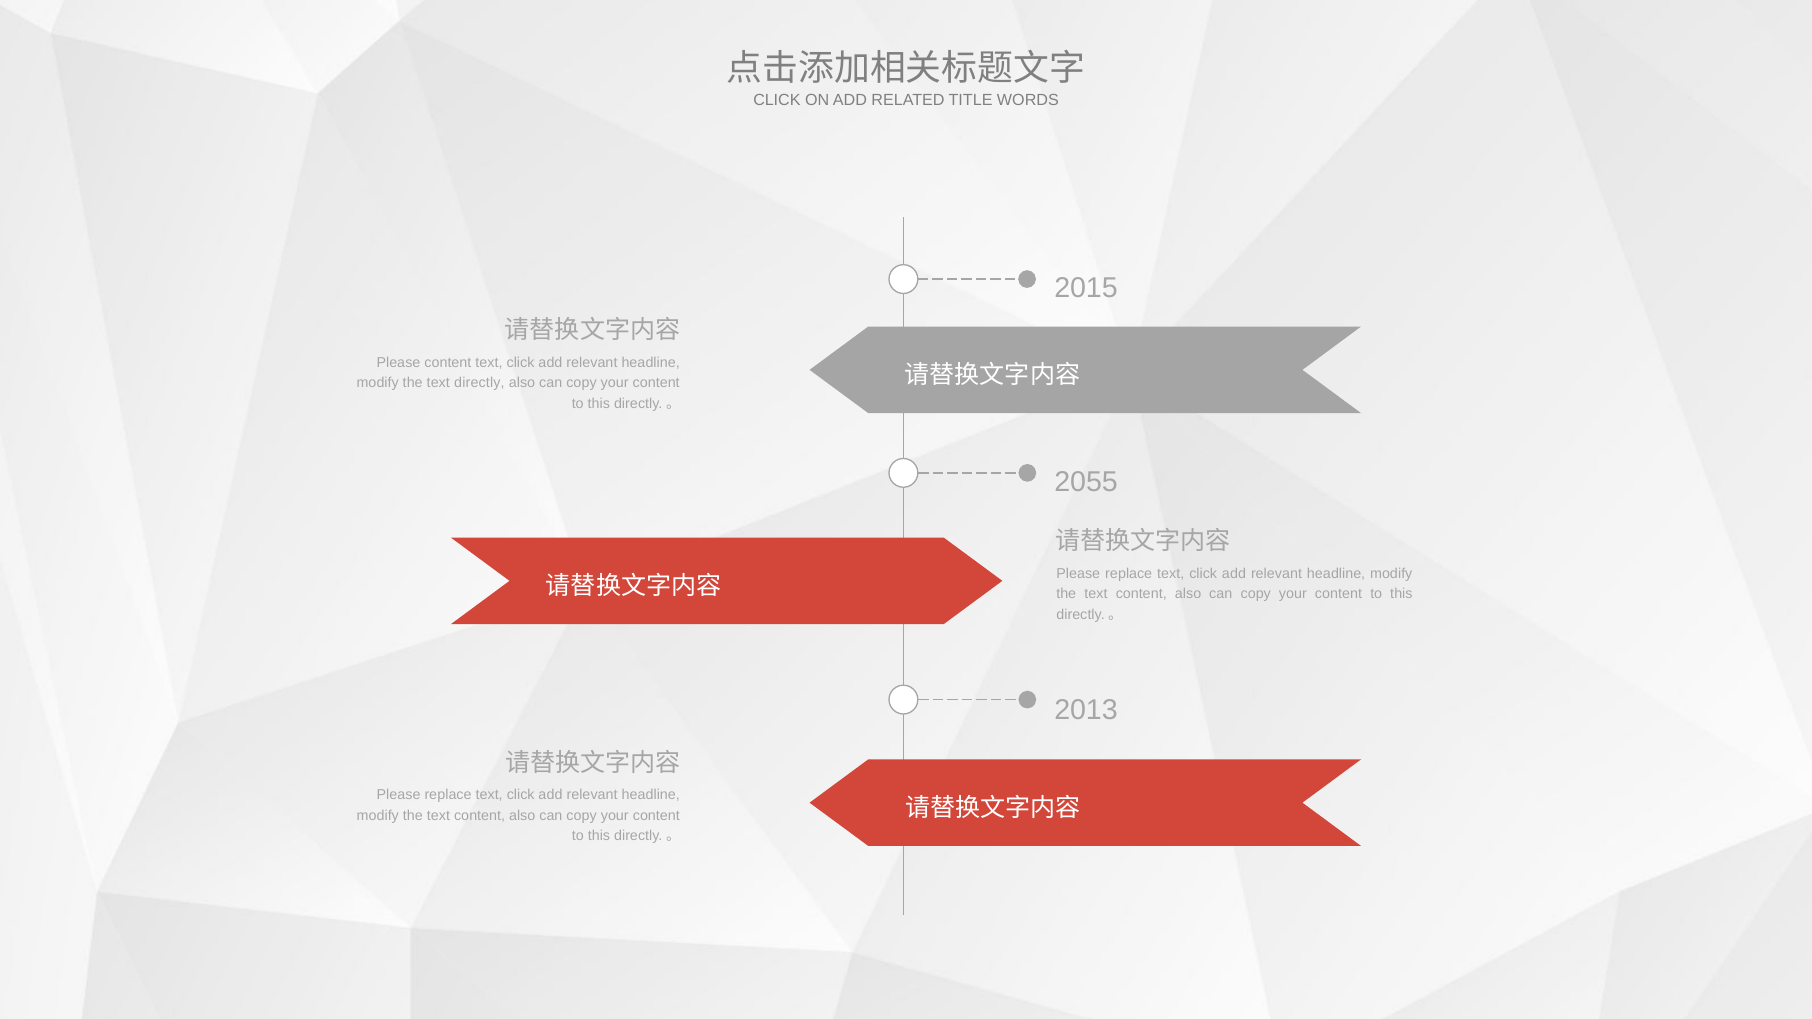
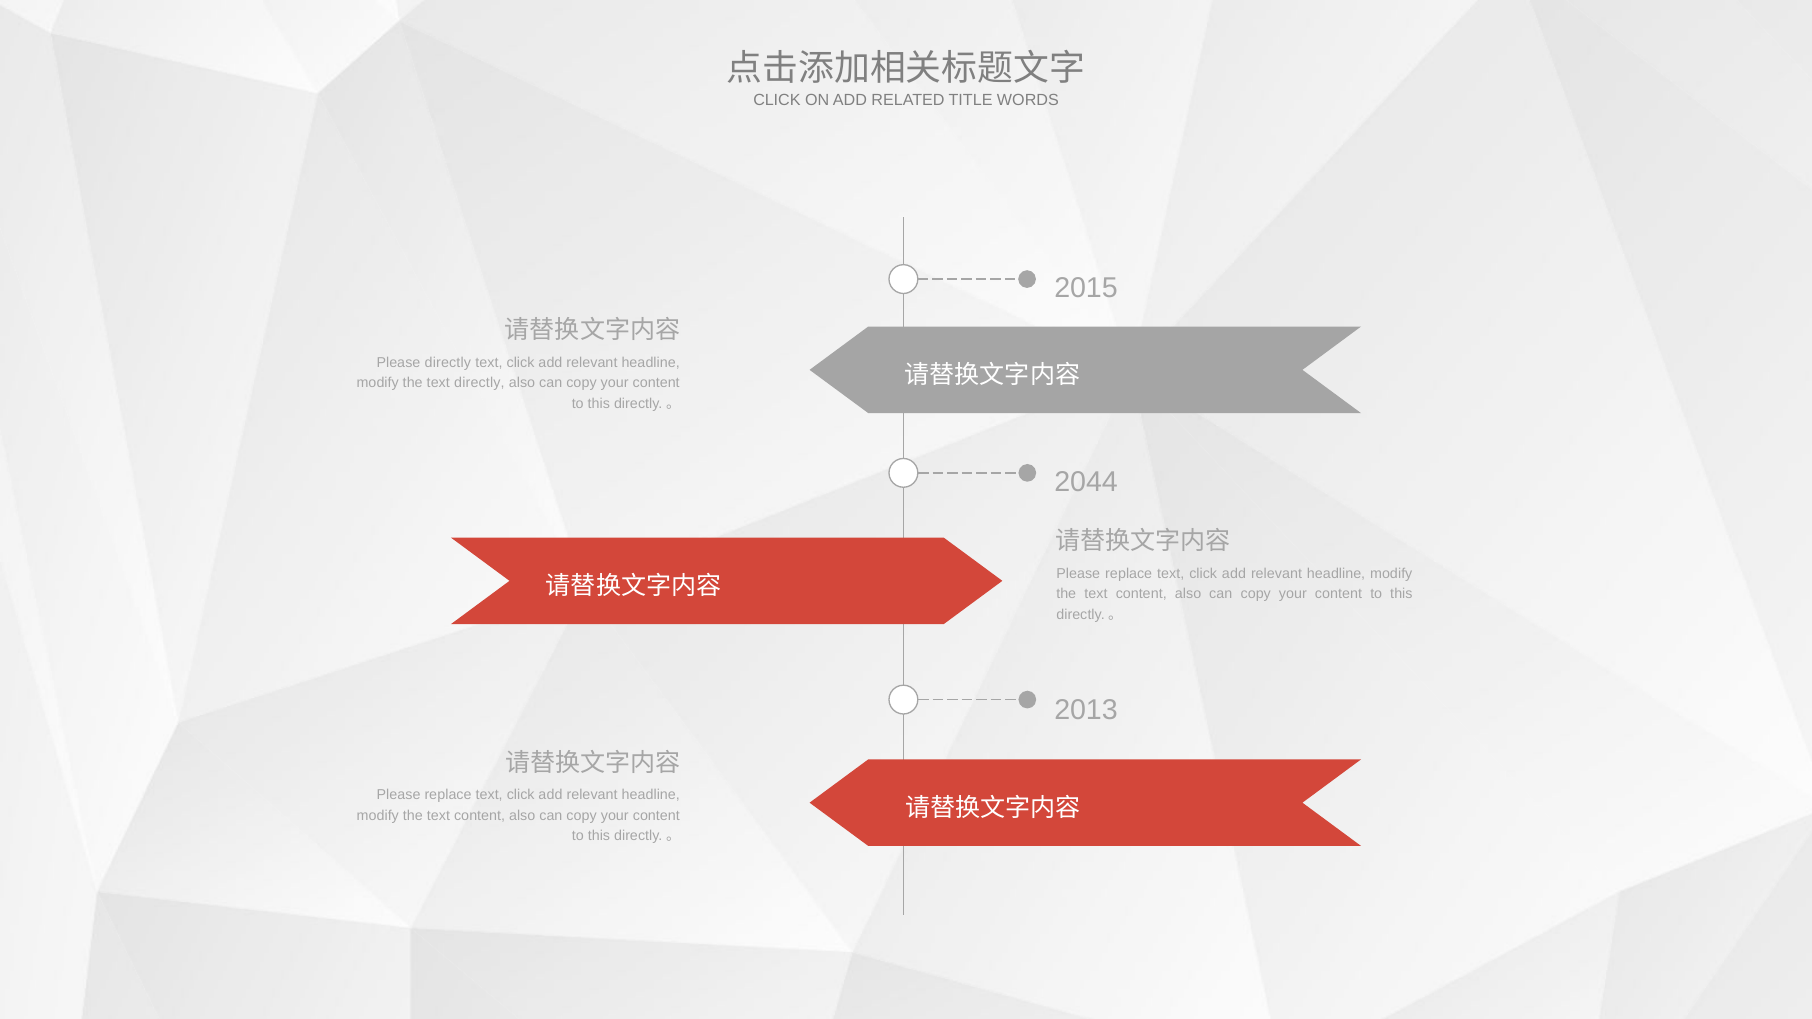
Please content: content -> directly (448, 362)
2055: 2055 -> 2044 (1086, 482)
